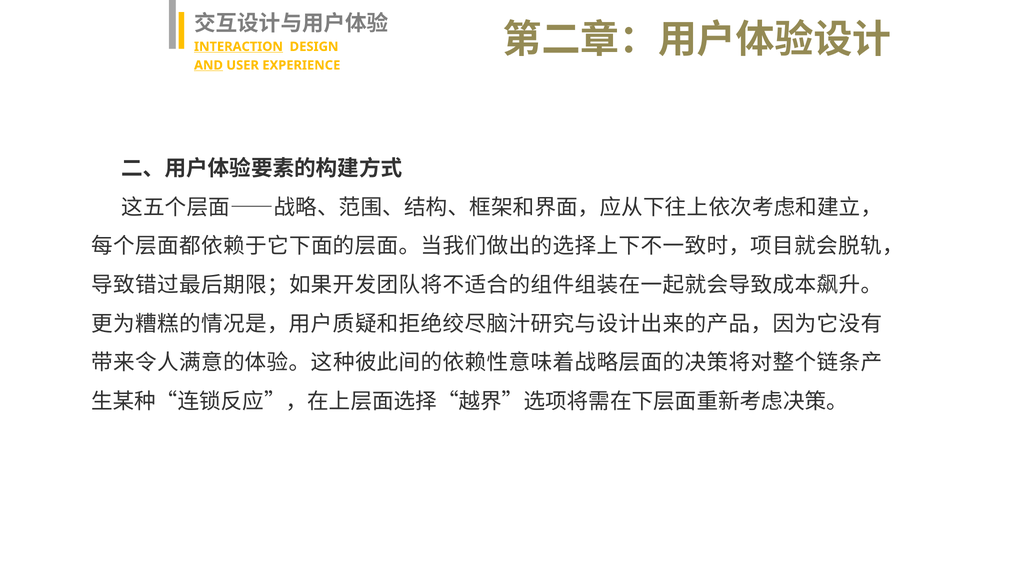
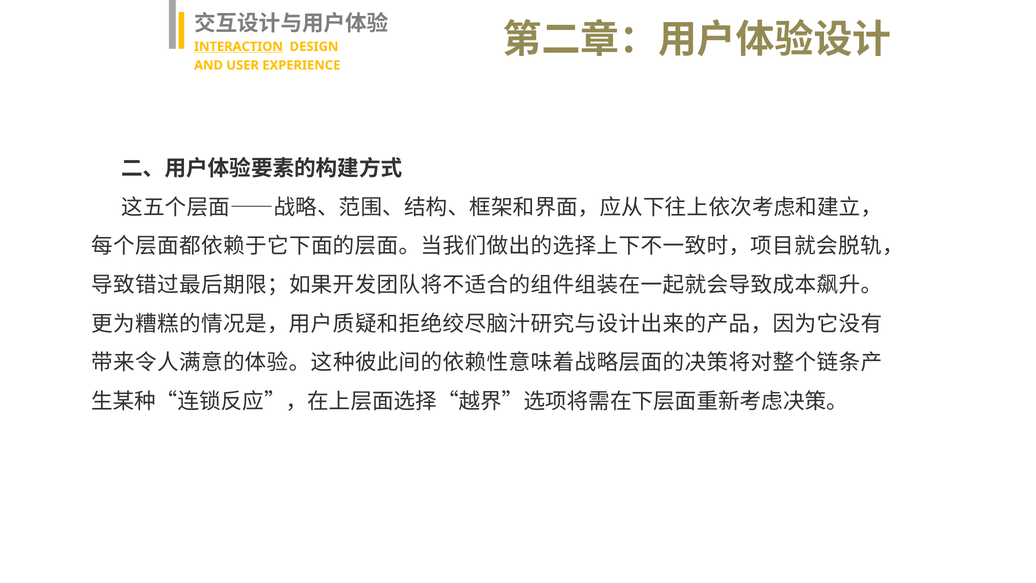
AND underline: present -> none (208, 65)
